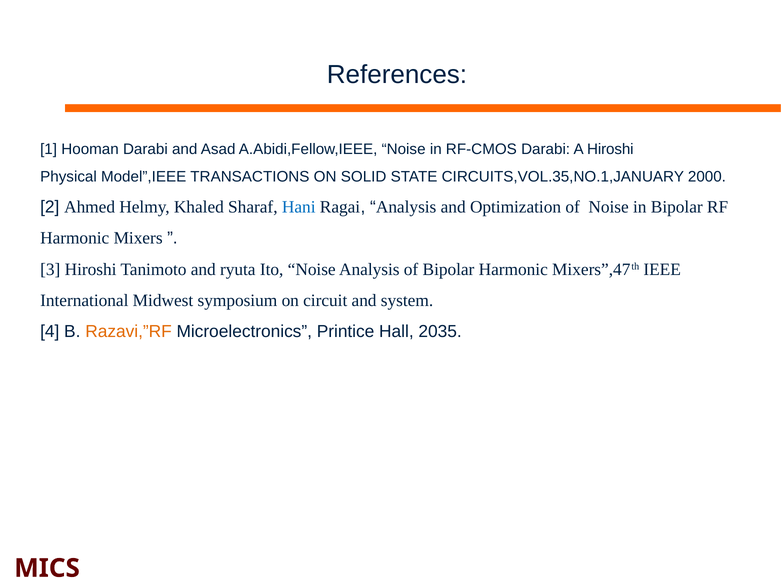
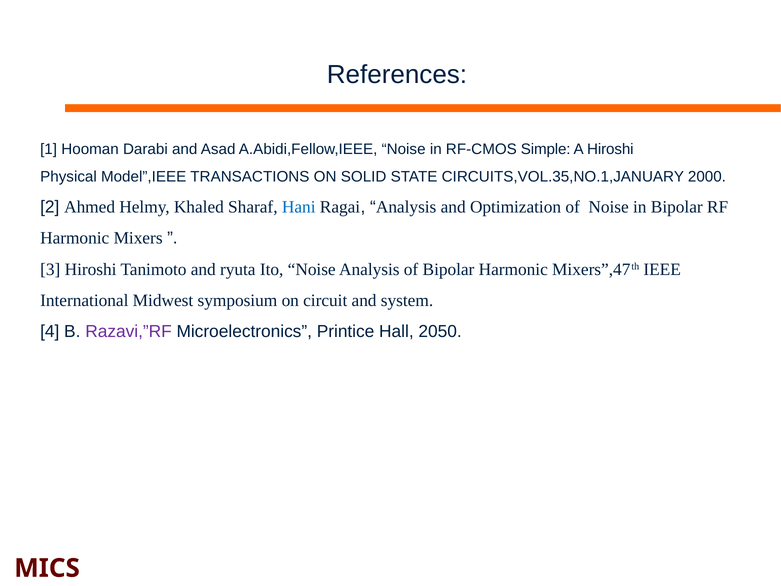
RF-CMOS Darabi: Darabi -> Simple (546, 149)
Razavi,”RF colour: orange -> purple (129, 332)
2035: 2035 -> 2050 (440, 332)
